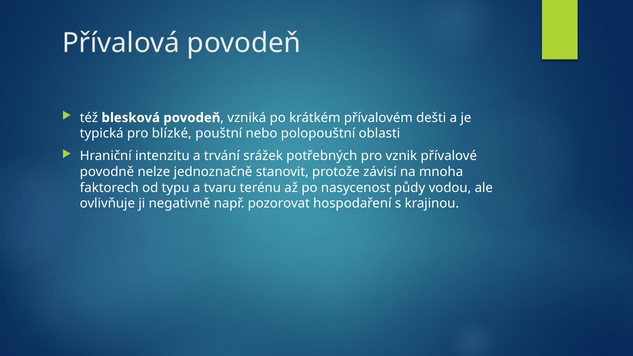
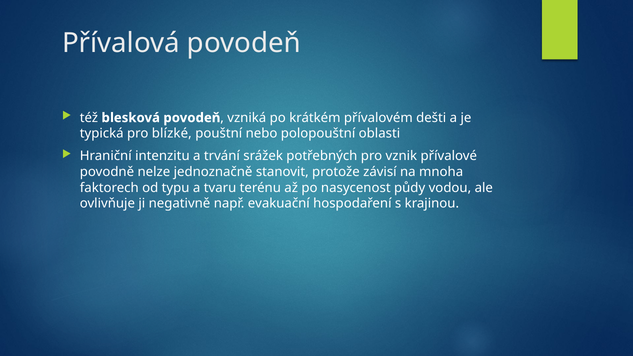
pozorovat: pozorovat -> evakuační (279, 204)
